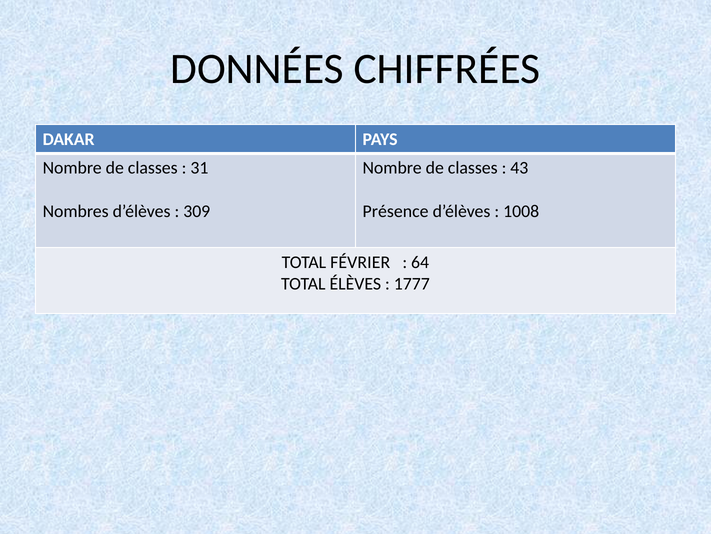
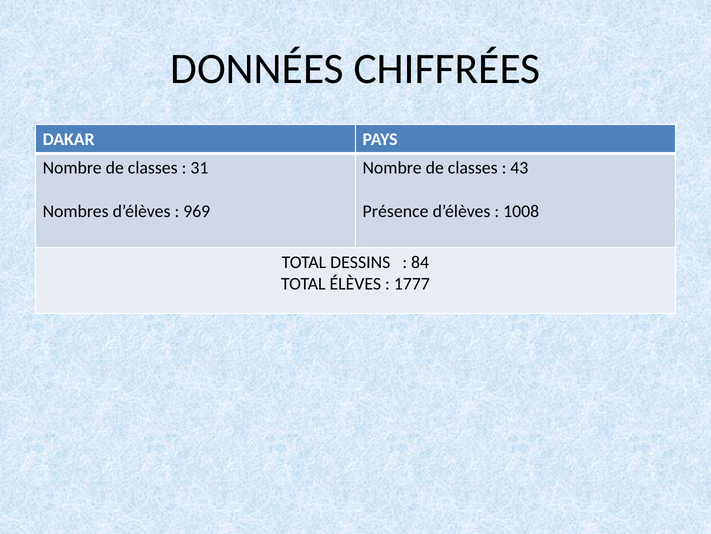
309: 309 -> 969 (197, 211)
FÉVRIER: FÉVRIER -> DESSINS (360, 262)
64: 64 -> 84 (420, 262)
